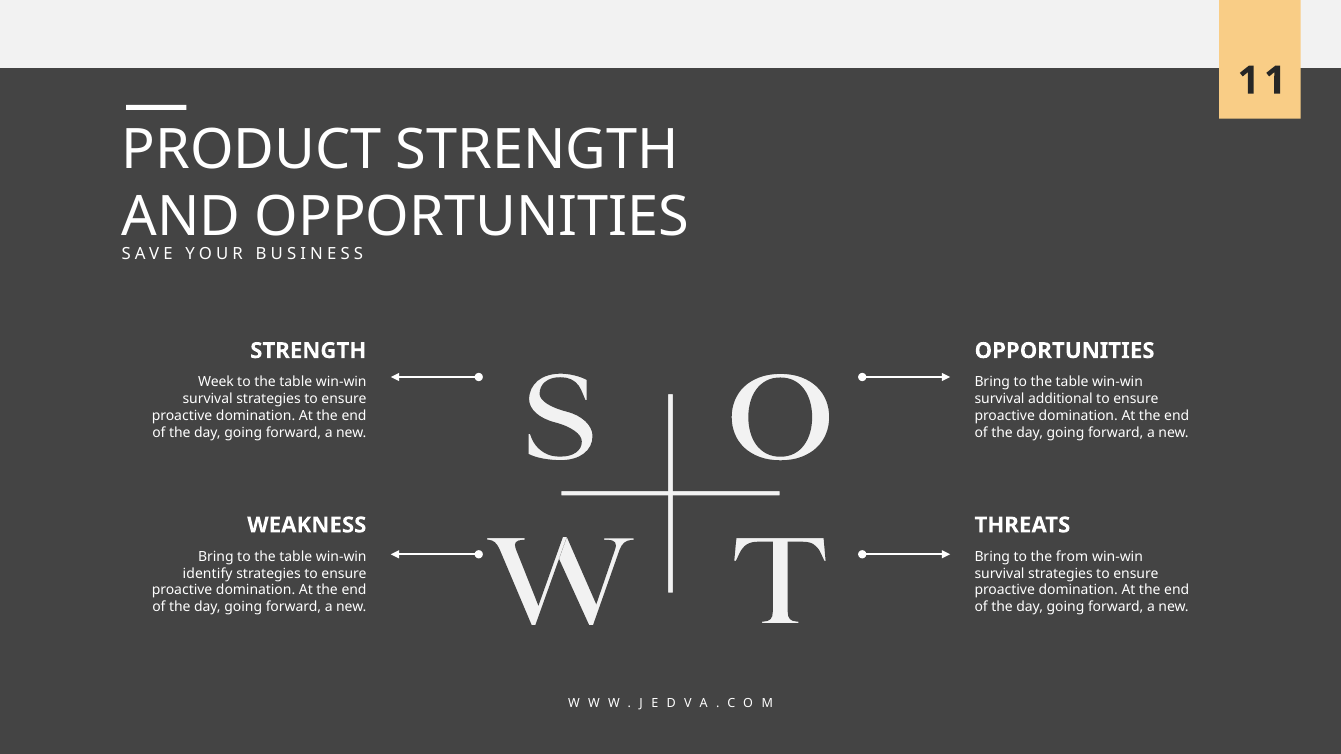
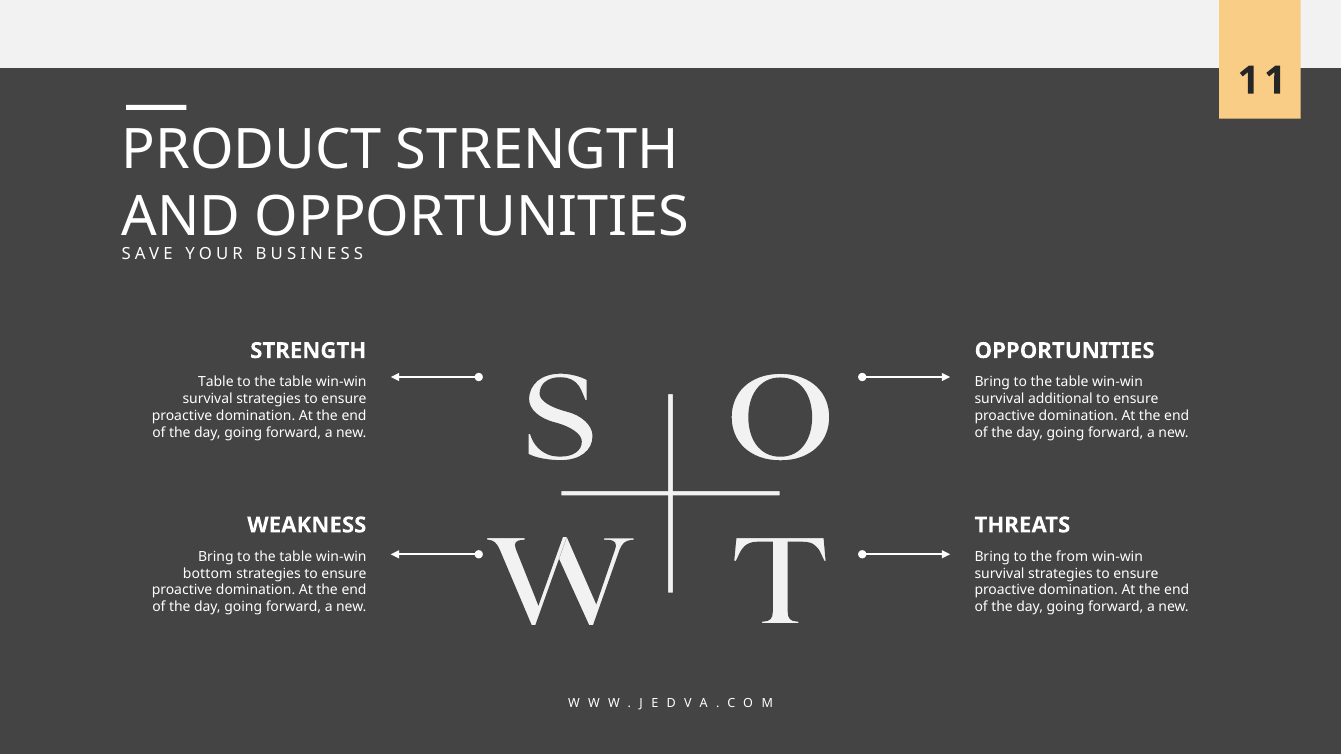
Week: Week -> Table (216, 382)
identify: identify -> bottom (208, 574)
